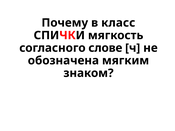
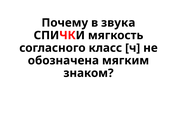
класс: класс -> звука (118, 23)
слове: слове -> класс (105, 48)
